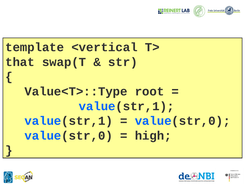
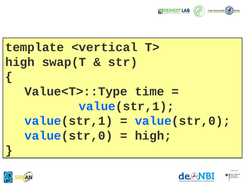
that: that -> high (20, 62)
root: root -> time (150, 91)
